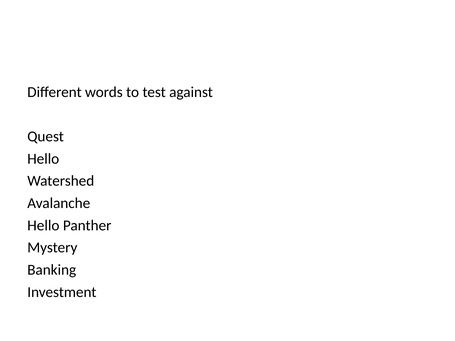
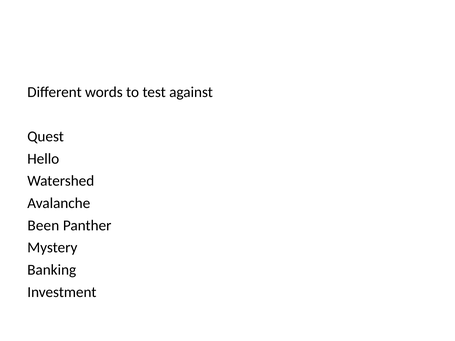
Hello: Hello -> Been (43, 226)
